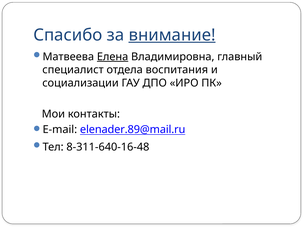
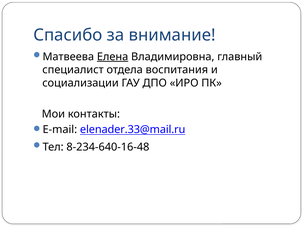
внимание underline: present -> none (172, 35)
elenader.89@mail.ru: elenader.89@mail.ru -> elenader.33@mail.ru (133, 130)
8-311-640-16-48: 8-311-640-16-48 -> 8-234-640-16-48 (108, 147)
